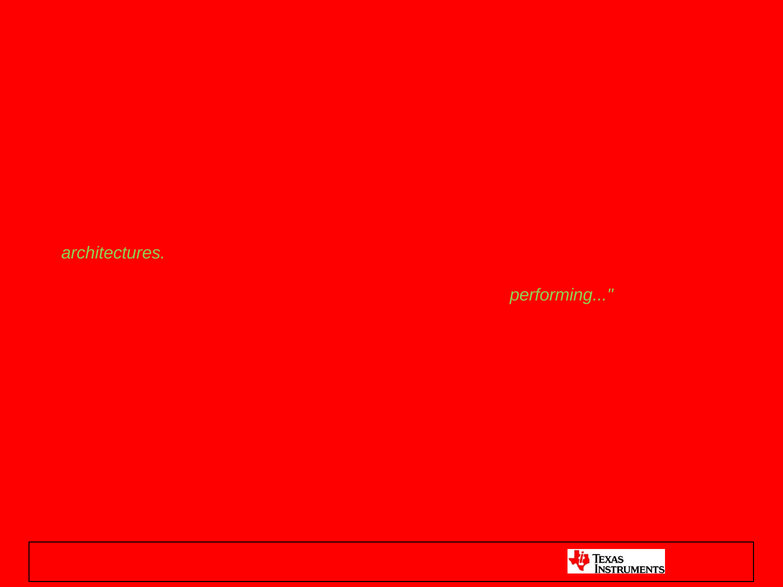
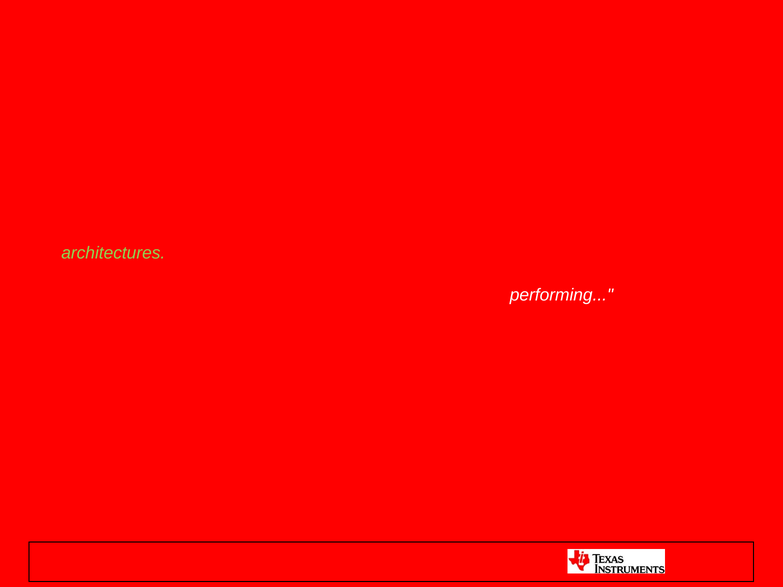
performing colour: light green -> white (561, 295)
